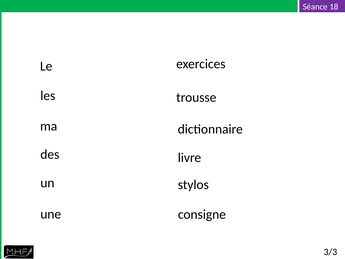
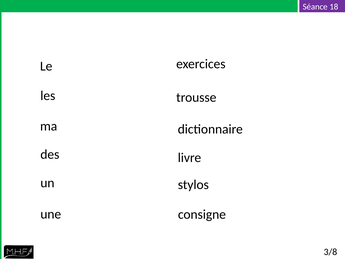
3/3: 3/3 -> 3/8 (330, 252)
